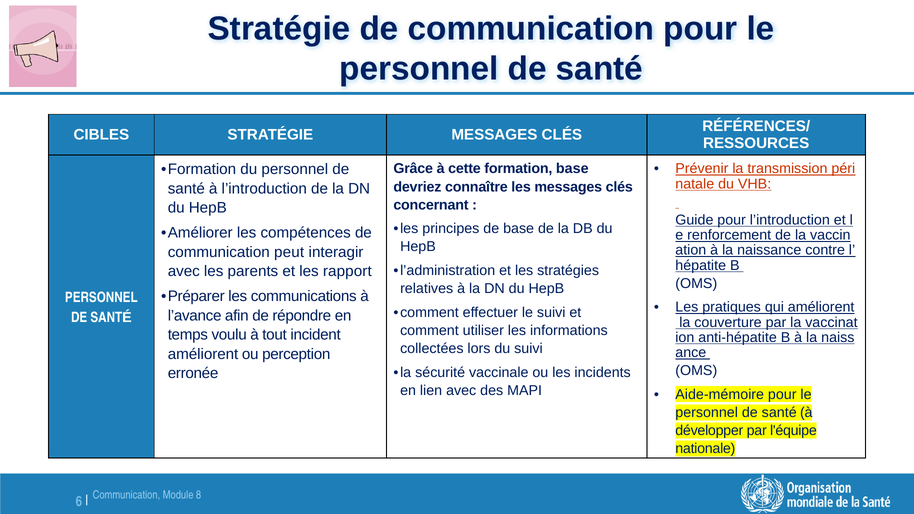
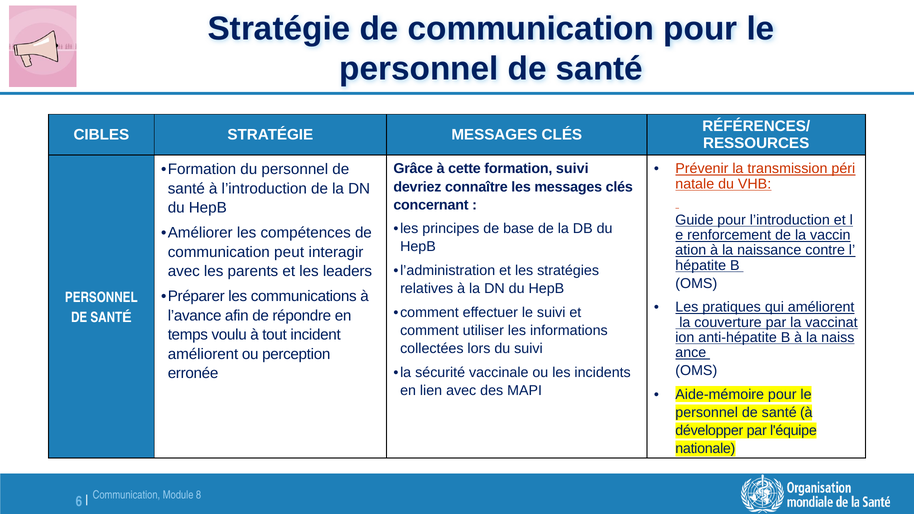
formation base: base -> suivi (572, 169)
rapport: rapport -> leaders (347, 271)
